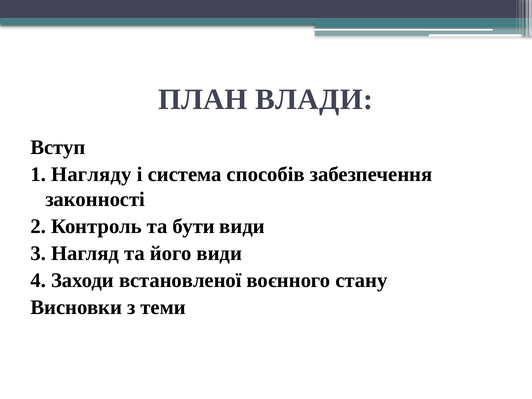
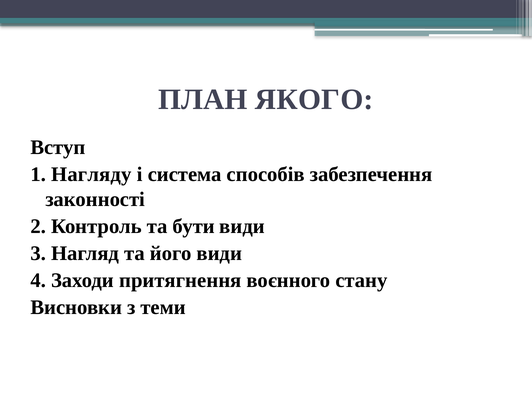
ВЛАДИ: ВЛАДИ -> ЯКОГО (314, 100)
встановленої: встановленої -> притягнення (180, 280)
